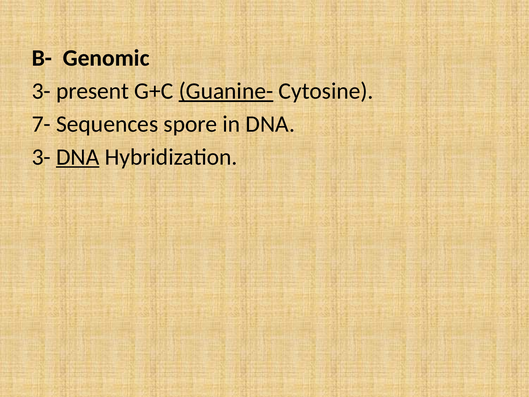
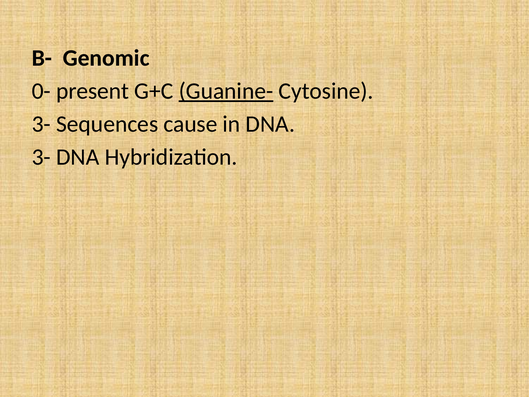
3-: 3- -> 0- (41, 91)
7-: 7- -> 3- (41, 124)
spore: spore -> cause (190, 124)
DNA underline: present -> none (78, 157)
